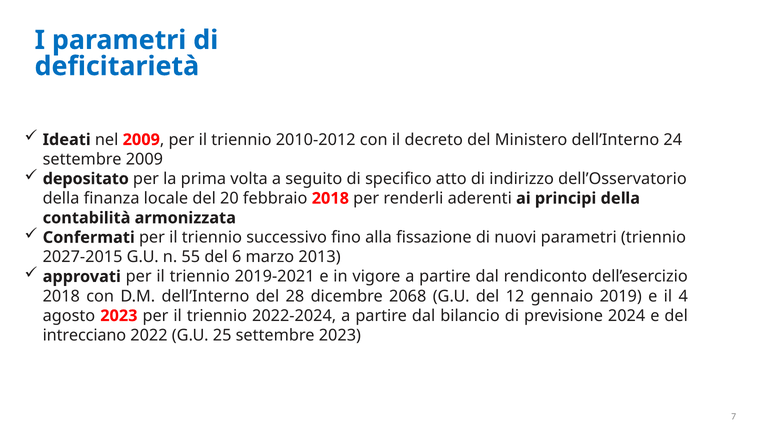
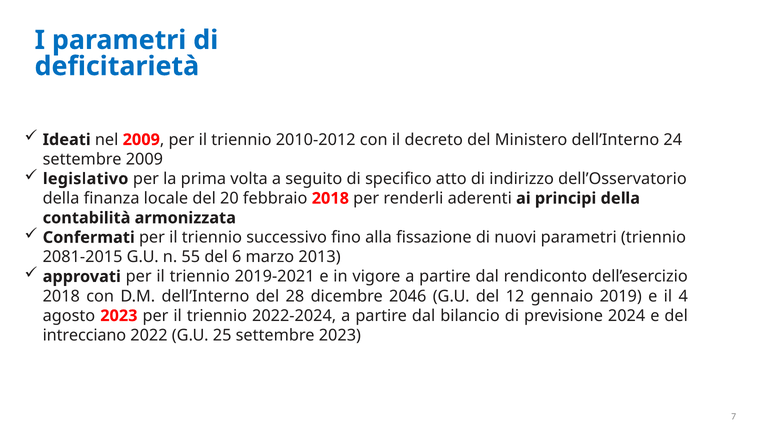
depositato: depositato -> legislativo (86, 179)
2027-2015: 2027-2015 -> 2081-2015 (83, 257)
2068: 2068 -> 2046 (408, 296)
